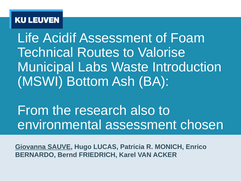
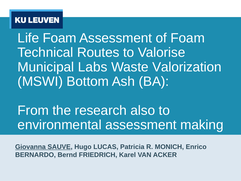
Life Acidif: Acidif -> Foam (60, 38)
Introduction: Introduction -> Valorization (187, 67)
chosen: chosen -> making (202, 125)
